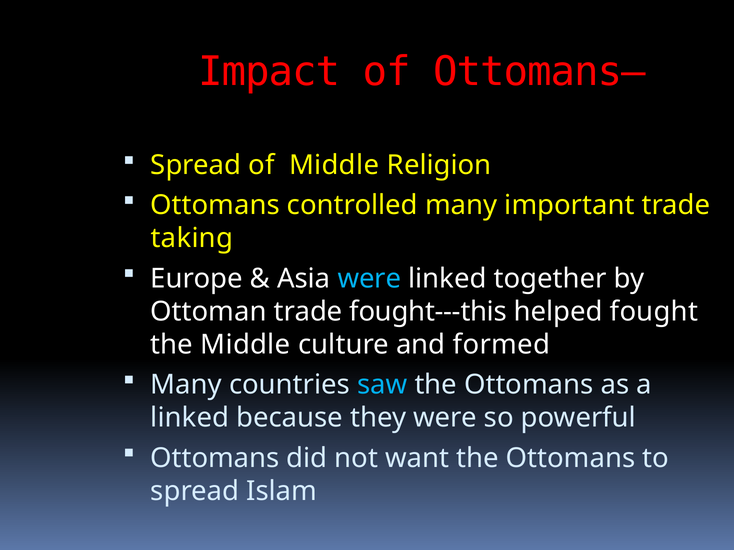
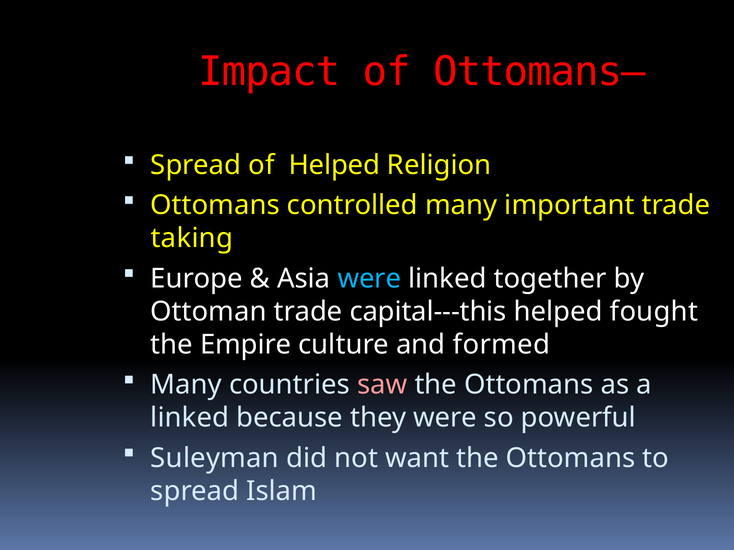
of Middle: Middle -> Helped (334, 165)
fought---this: fought---this -> capital---this (428, 312)
the Middle: Middle -> Empire (246, 345)
saw colour: light blue -> pink (382, 385)
Ottomans: Ottomans -> Suleyman (215, 458)
